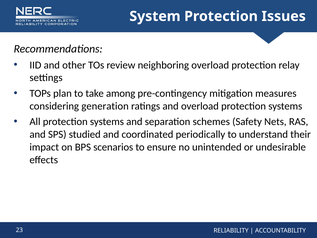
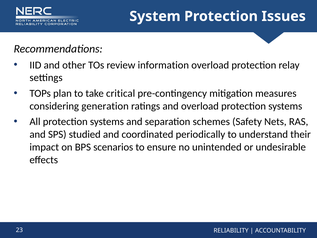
neighboring: neighboring -> information (163, 65)
among: among -> critical (121, 93)
